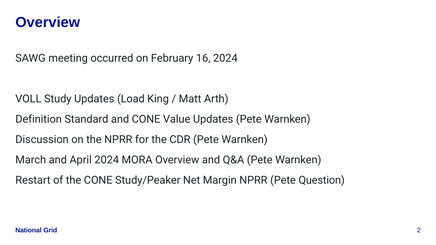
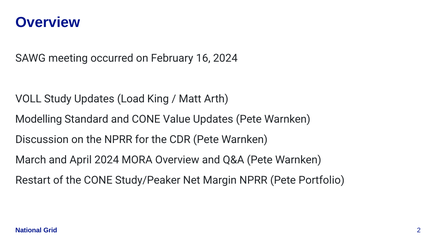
Definition: Definition -> Modelling (39, 119)
Question: Question -> Portfolio (322, 180)
